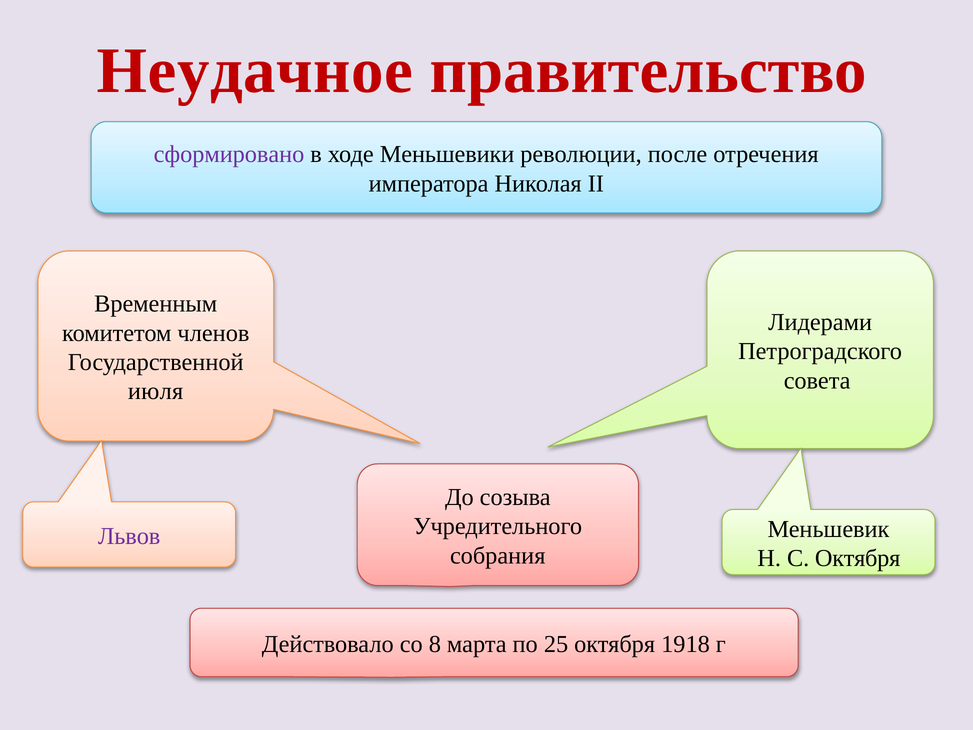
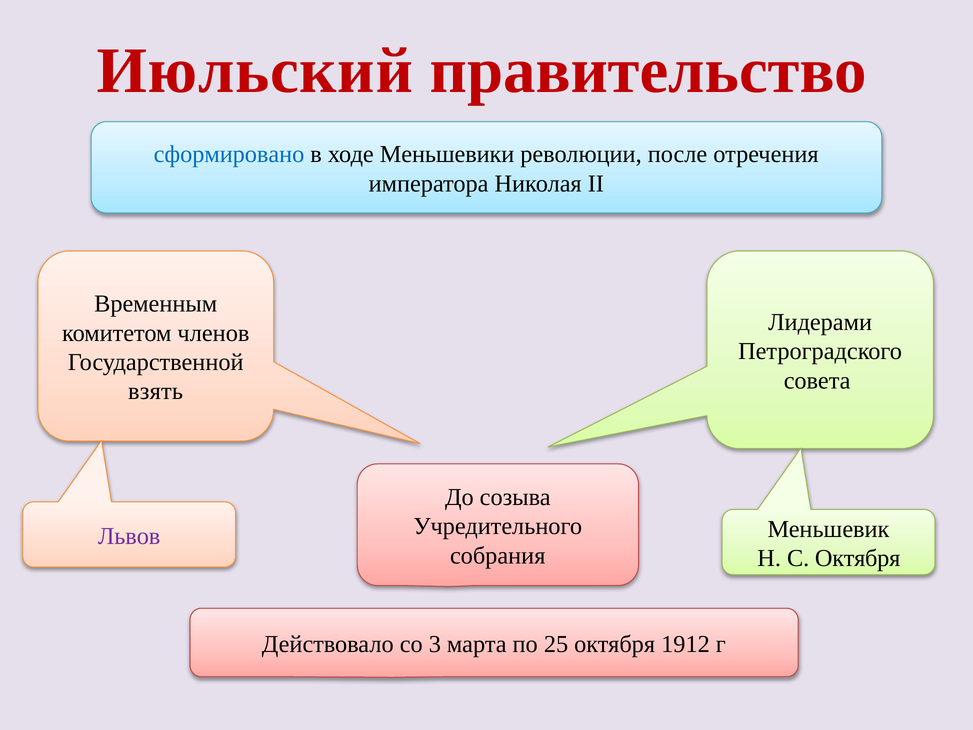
Неудачное: Неудачное -> Июльский (255, 71)
сформировано colour: purple -> blue (229, 154)
июля: июля -> взять (156, 391)
8: 8 -> 3 (435, 644)
1918: 1918 -> 1912 (686, 644)
